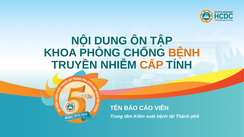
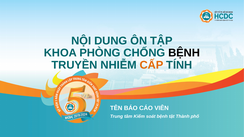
BỆNH colour: orange -> black (184, 53)
